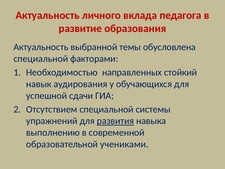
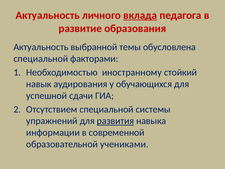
вклада underline: none -> present (140, 15)
направленных: направленных -> иностранному (132, 72)
выполнению: выполнению -> информации (53, 132)
